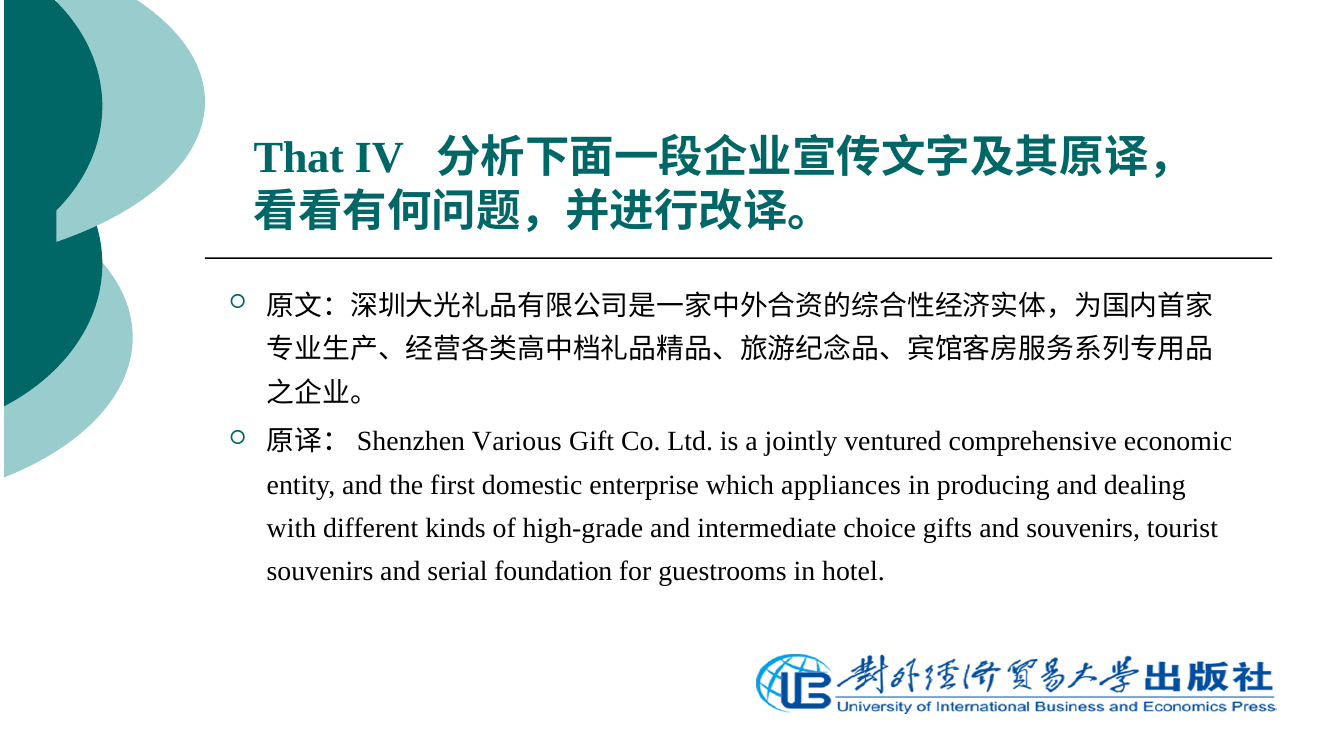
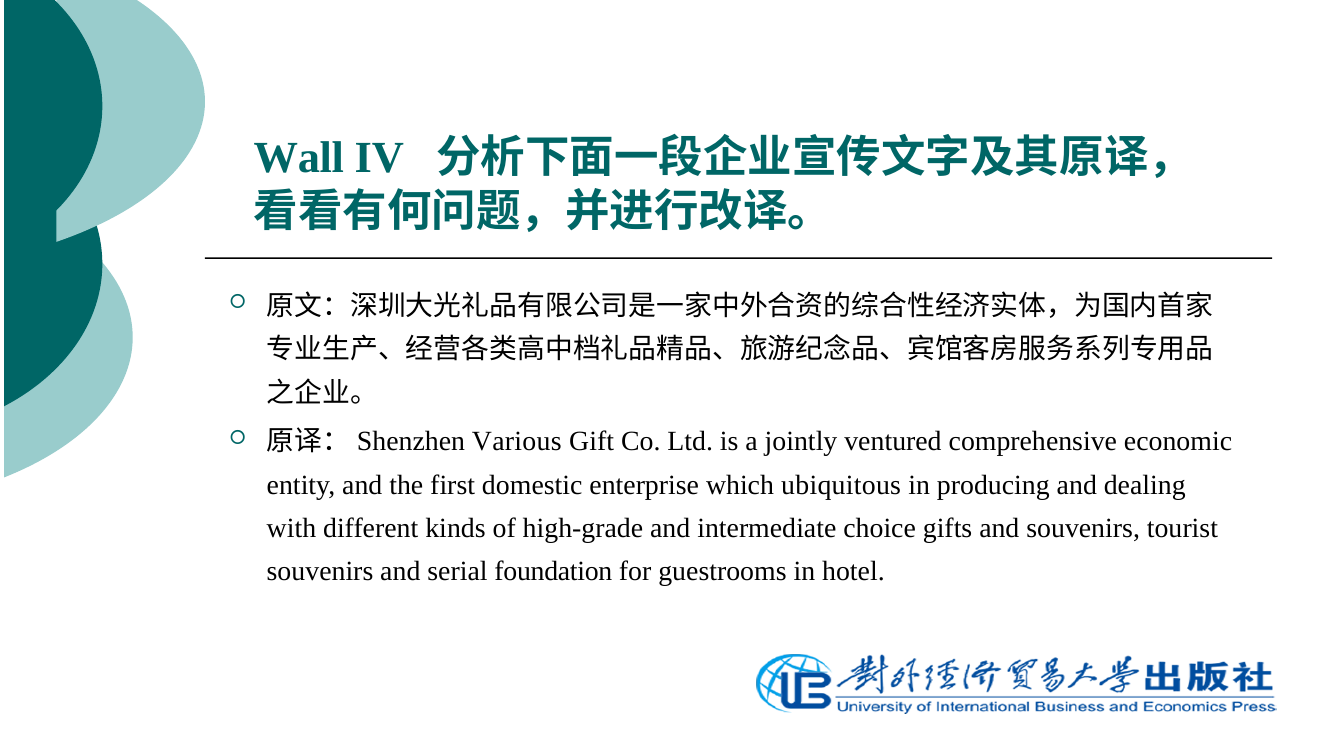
That: That -> Wall (299, 158)
appliances: appliances -> ubiquitous (841, 485)
